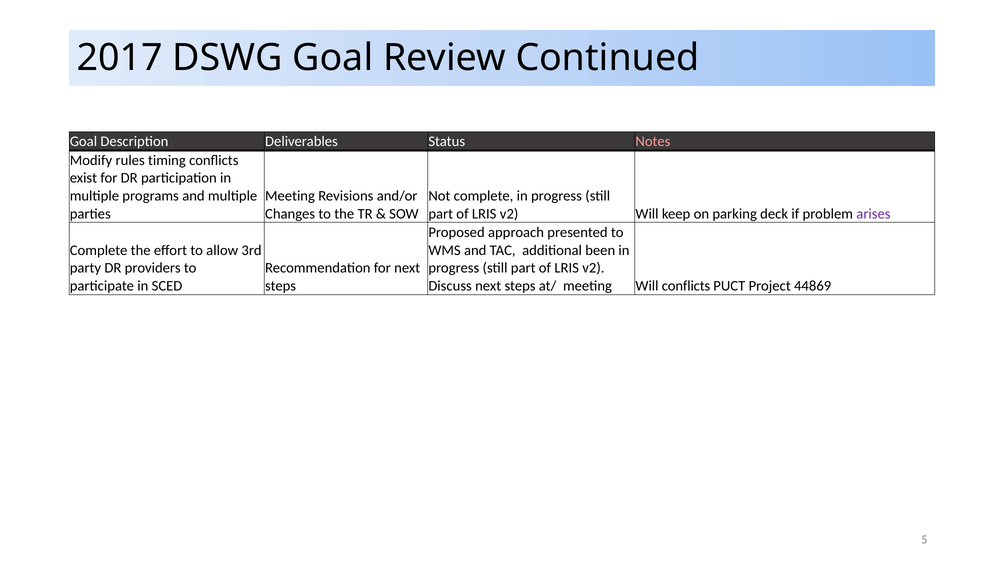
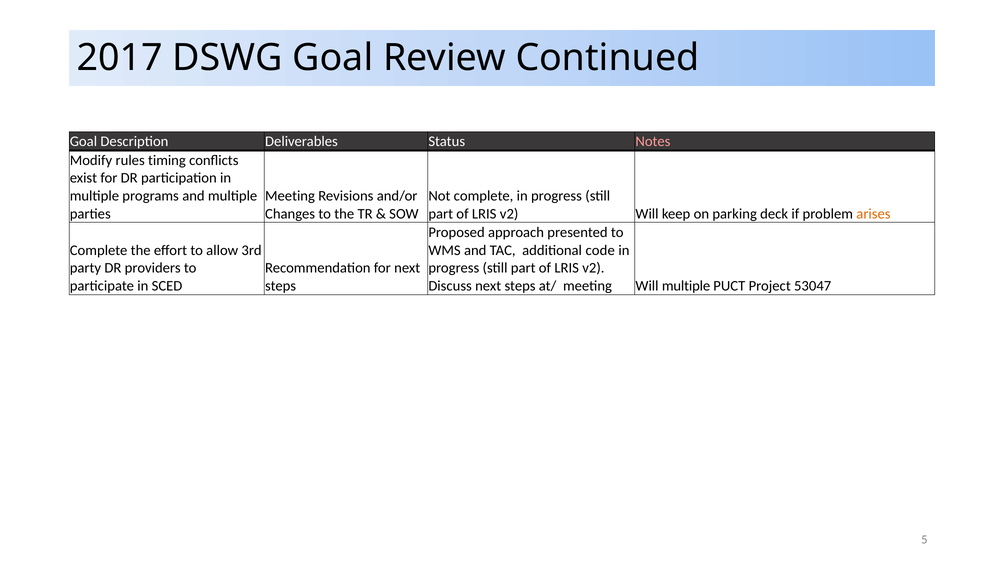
arises colour: purple -> orange (873, 214)
been: been -> code (600, 250)
Will conflicts: conflicts -> multiple (686, 286)
44869: 44869 -> 53047 (813, 286)
